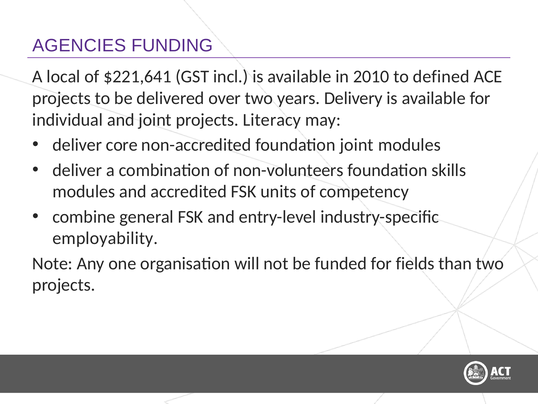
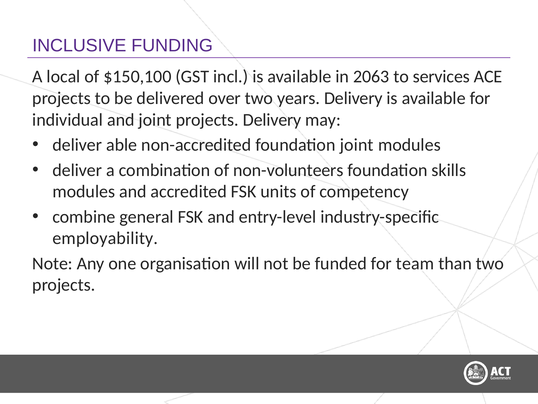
AGENCIES: AGENCIES -> INCLUSIVE (79, 45)
$221,641: $221,641 -> $150,100 (137, 77)
2010: 2010 -> 2063 (371, 77)
defined: defined -> services (441, 77)
projects Literacy: Literacy -> Delivery (272, 120)
core: core -> able (122, 145)
fields: fields -> team (415, 263)
